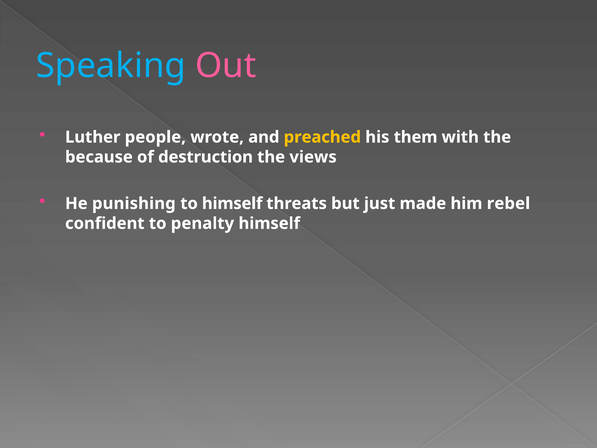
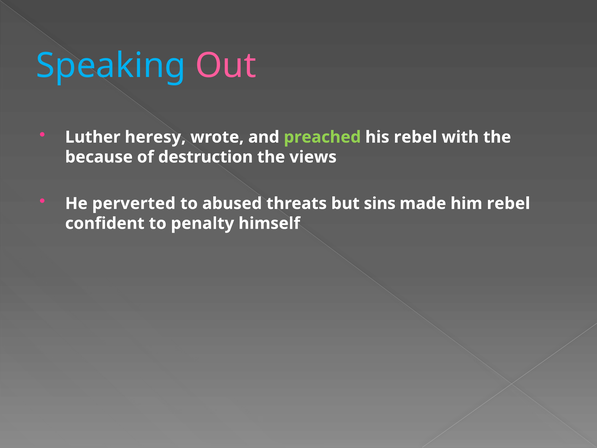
people: people -> heresy (155, 137)
preached colour: yellow -> light green (322, 137)
his them: them -> rebel (415, 137)
punishing: punishing -> perverted (134, 203)
to himself: himself -> abused (232, 203)
just: just -> sins (380, 203)
